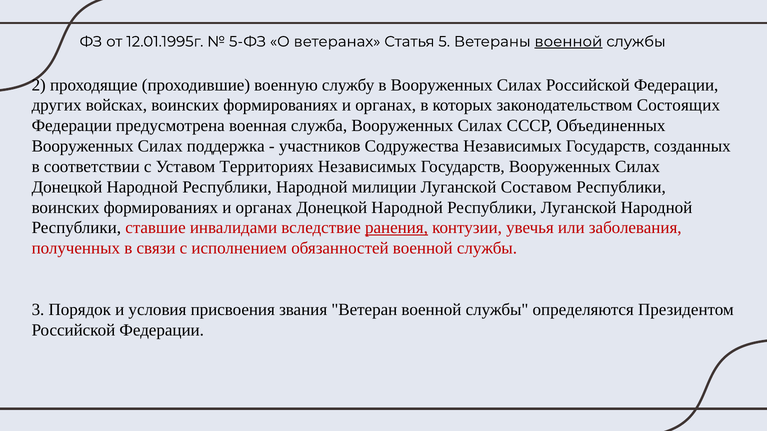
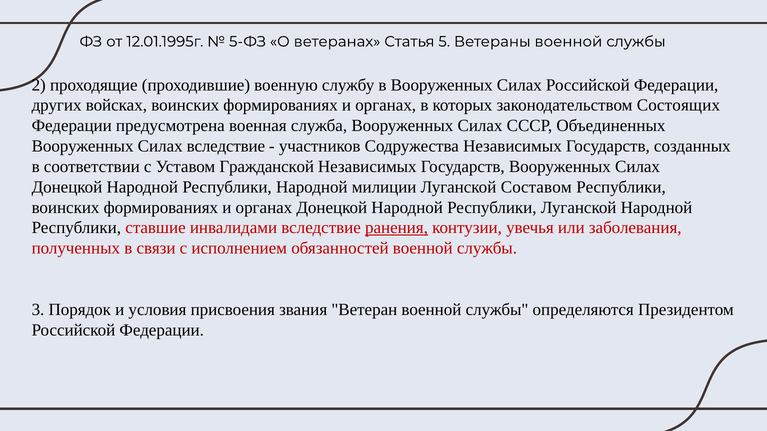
военной underline: present -> none (568, 42)
Силах поддержка: поддержка -> вследствие (226, 146)
Территориях: Территориях -> Гражданской (267, 167)
